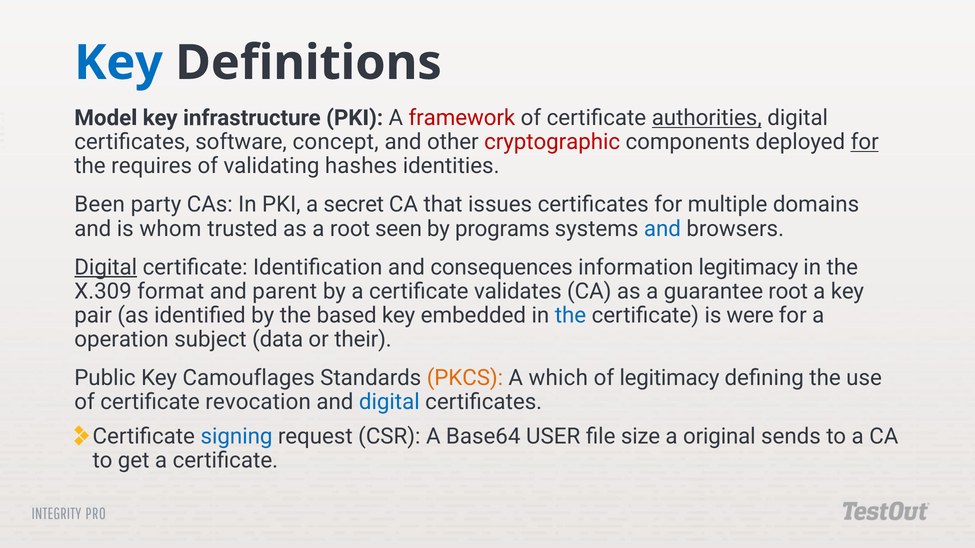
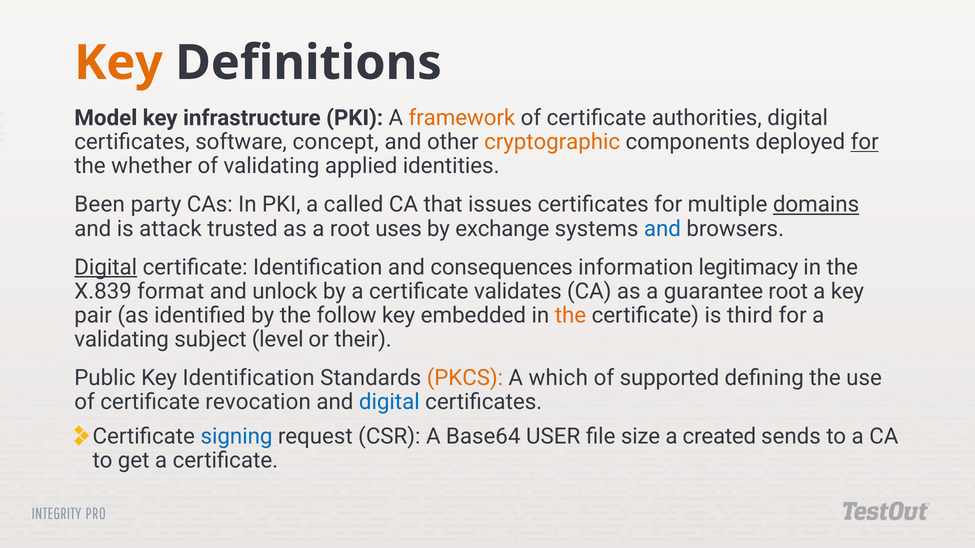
Key colour: blue -> orange (119, 63)
framework colour: red -> orange (462, 118)
authorities underline: present -> none (707, 118)
cryptographic colour: red -> orange (552, 142)
requires: requires -> whether (152, 166)
hashes: hashes -> applied (361, 166)
secret: secret -> called (354, 205)
domains underline: none -> present (816, 205)
whom: whom -> attack (170, 229)
seen: seen -> uses (399, 229)
programs: programs -> exchange (502, 229)
X.309: X.309 -> X.839 (103, 291)
parent: parent -> unlock (285, 291)
based: based -> follow (347, 316)
the colour: blue -> orange (571, 316)
were: were -> third (750, 316)
operation: operation -> validating (122, 340)
data: data -> level (278, 340)
Key Camouflages: Camouflages -> Identification (249, 378)
of legitimacy: legitimacy -> supported (669, 378)
original: original -> created (719, 437)
